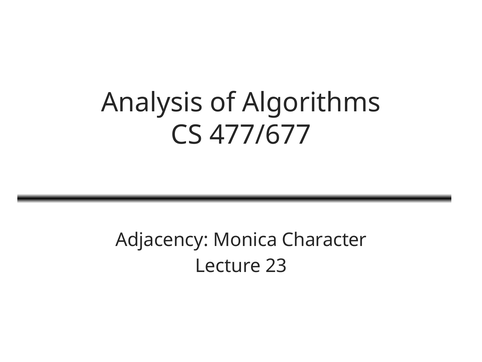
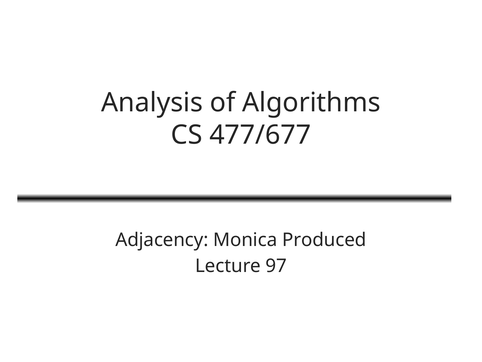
Character: Character -> Produced (324, 239)
23: 23 -> 97 (276, 266)
